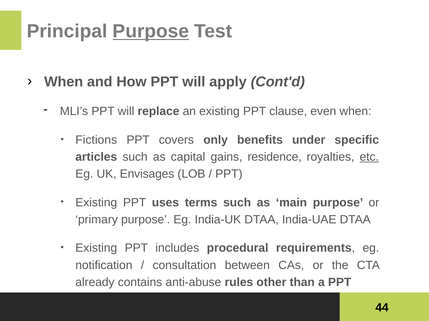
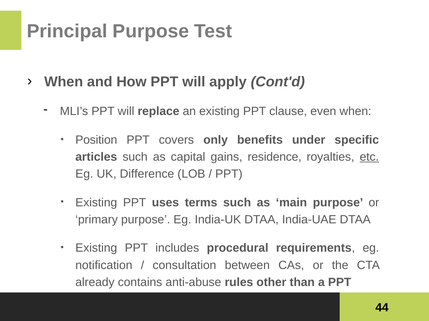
Purpose underline: present -> none (151, 31)
Fictions: Fictions -> Position (96, 140)
Envisages: Envisages -> Difference (147, 174)
